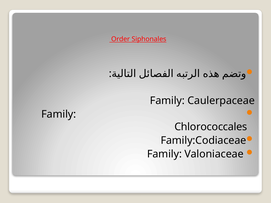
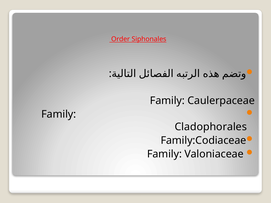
Chlorococcales: Chlorococcales -> Cladophorales (211, 127)
